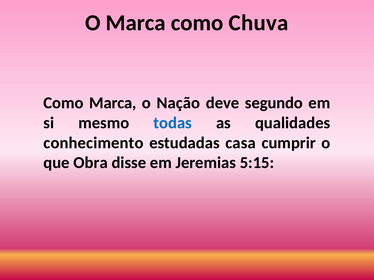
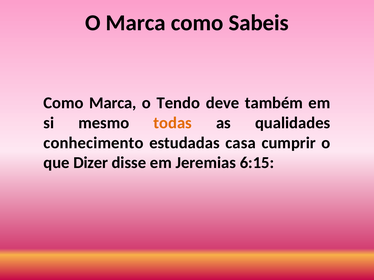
Chuva: Chuva -> Sabeis (259, 23)
Nação: Nação -> Tendo (178, 103)
segundo: segundo -> também (274, 103)
todas colour: blue -> orange (173, 123)
Obra: Obra -> Dizer (91, 163)
5:15: 5:15 -> 6:15 (257, 163)
